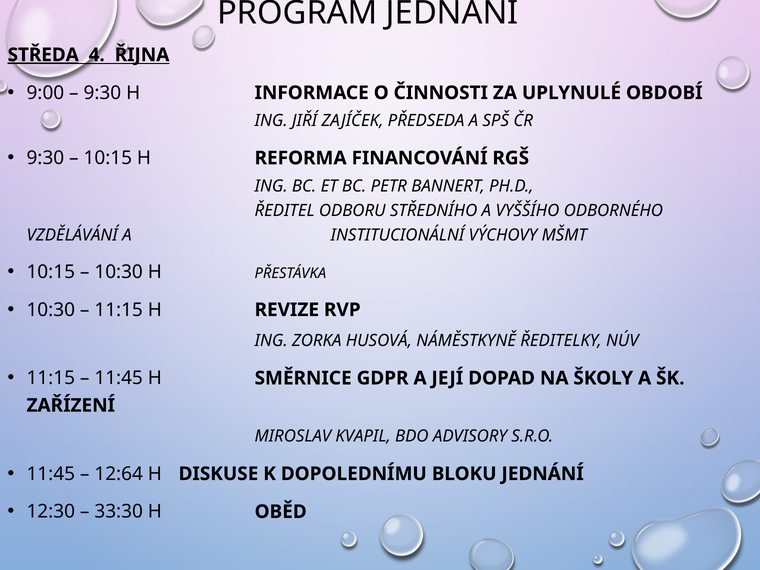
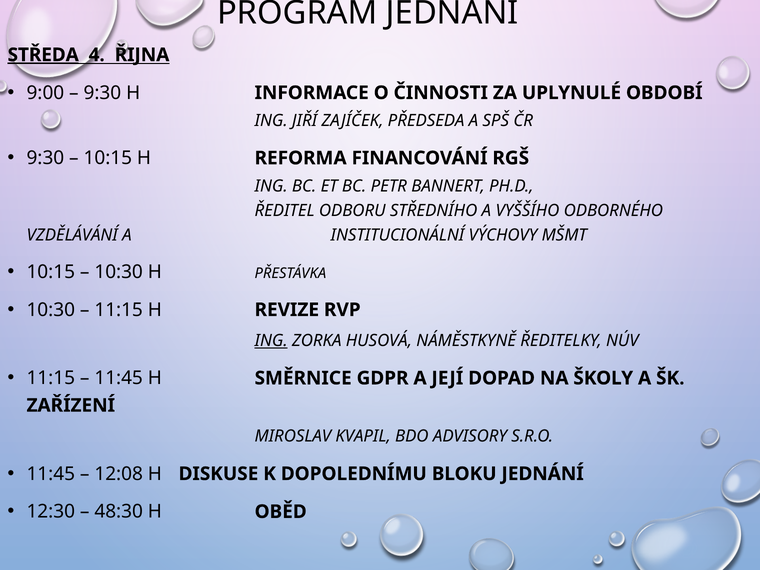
ING underline: none -> present (271, 341)
12:64: 12:64 -> 12:08 (119, 474)
33:30: 33:30 -> 48:30 (119, 512)
